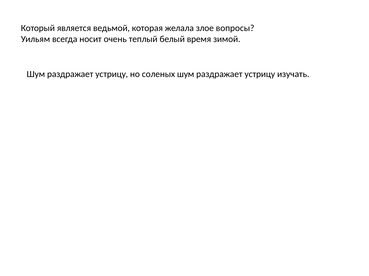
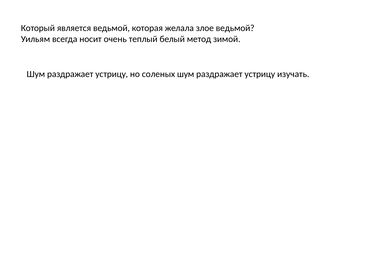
злое вопросы: вопросы -> ведьмой (235, 28)
время: время -> метод (199, 39)
